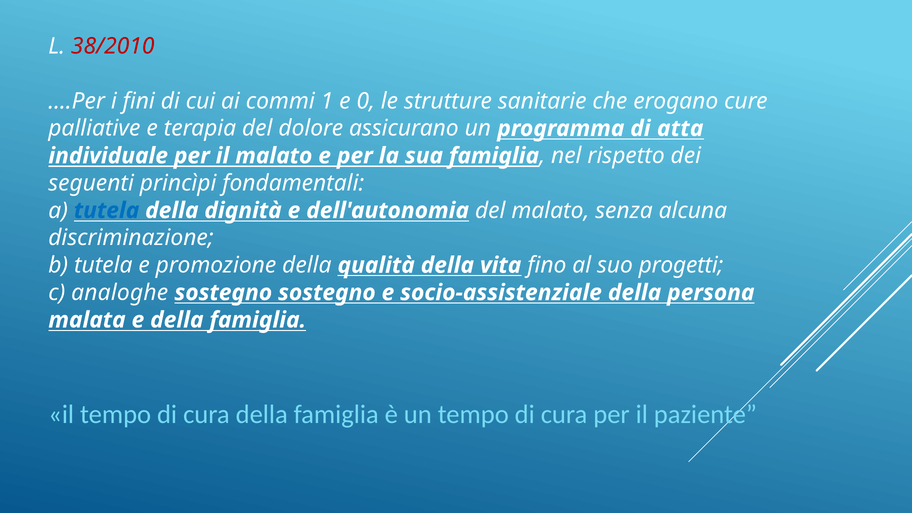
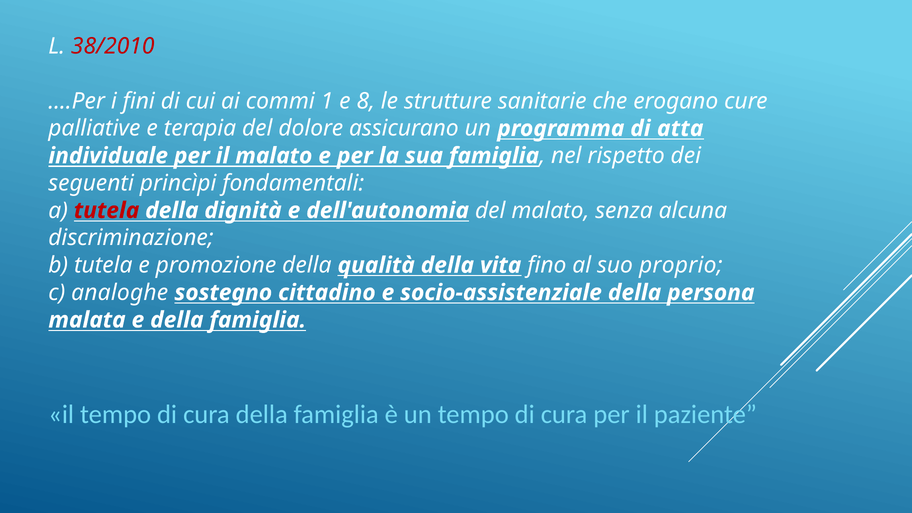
0: 0 -> 8 (366, 101)
tutela colour: blue -> red (107, 211)
progetti: progetti -> proprio (681, 265)
sostegno sostegno: sostegno -> cittadino (327, 293)
